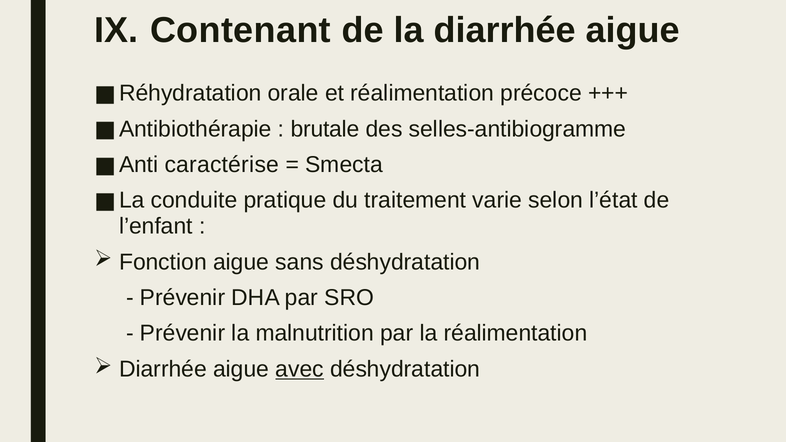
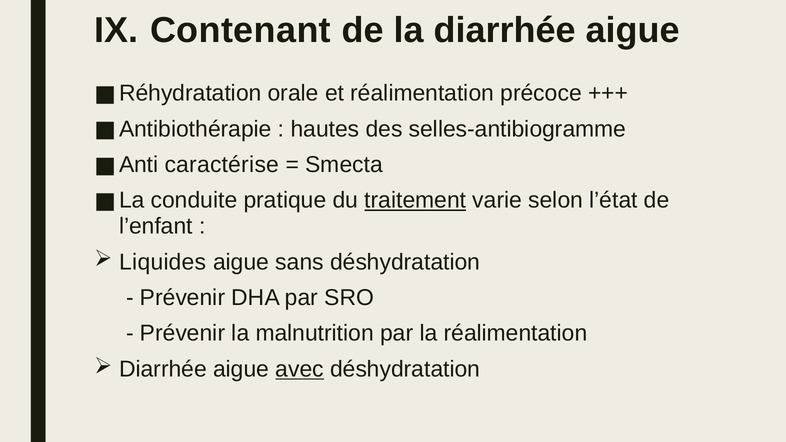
brutale: brutale -> hautes (325, 129)
traitement underline: none -> present (415, 200)
Fonction: Fonction -> Liquides (163, 262)
